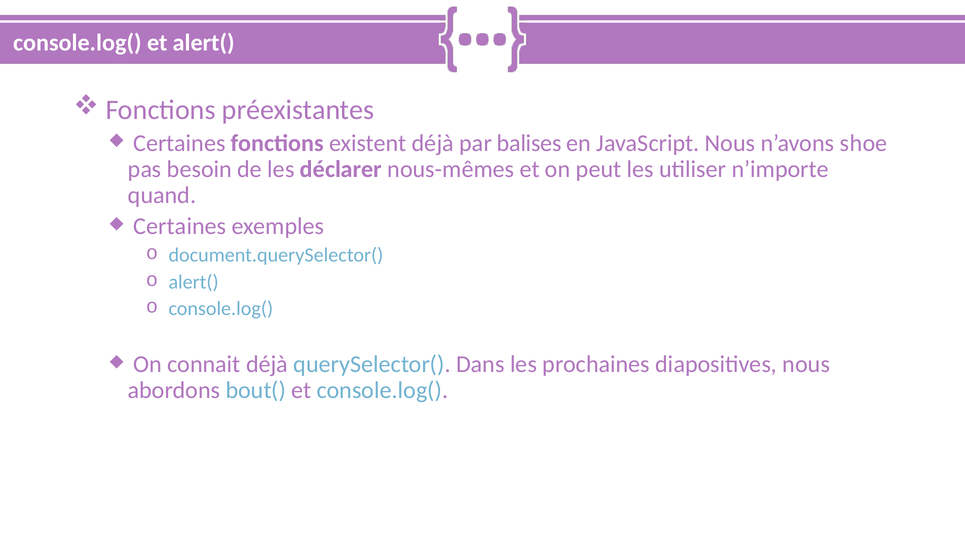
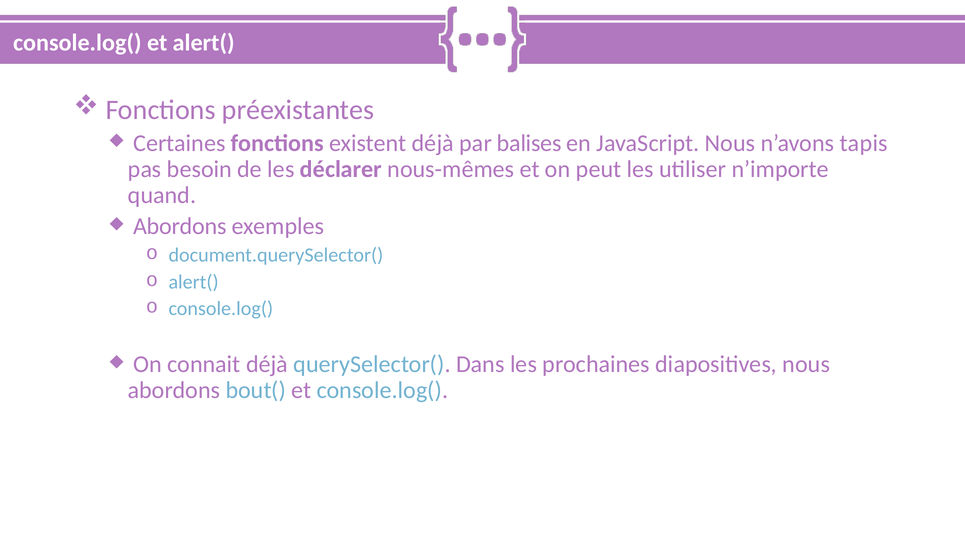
shoe: shoe -> tapis (864, 143)
Certaines: Certaines -> Abordons (180, 226)
